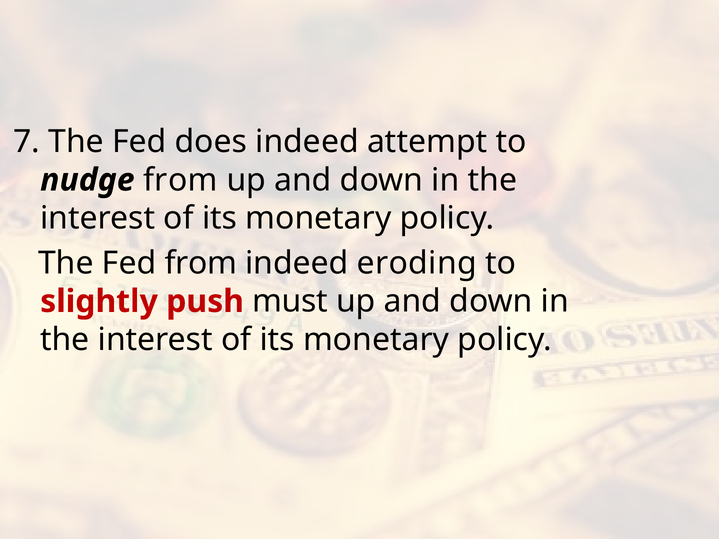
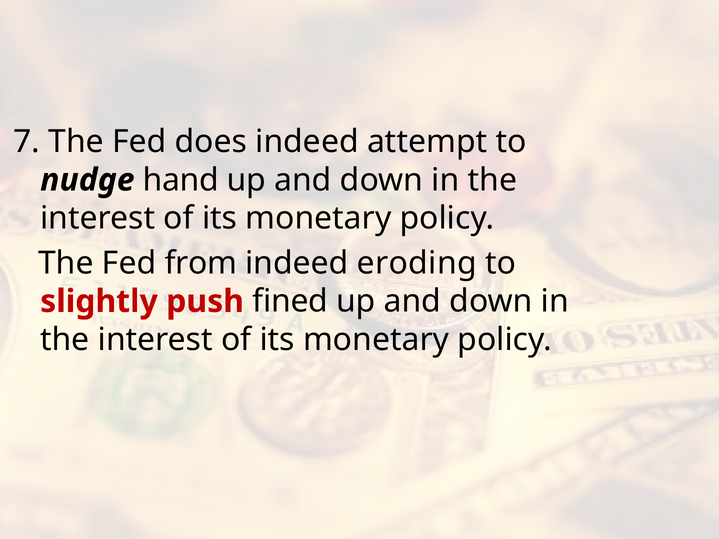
nudge from: from -> hand (181, 180)
must: must -> fined (290, 302)
